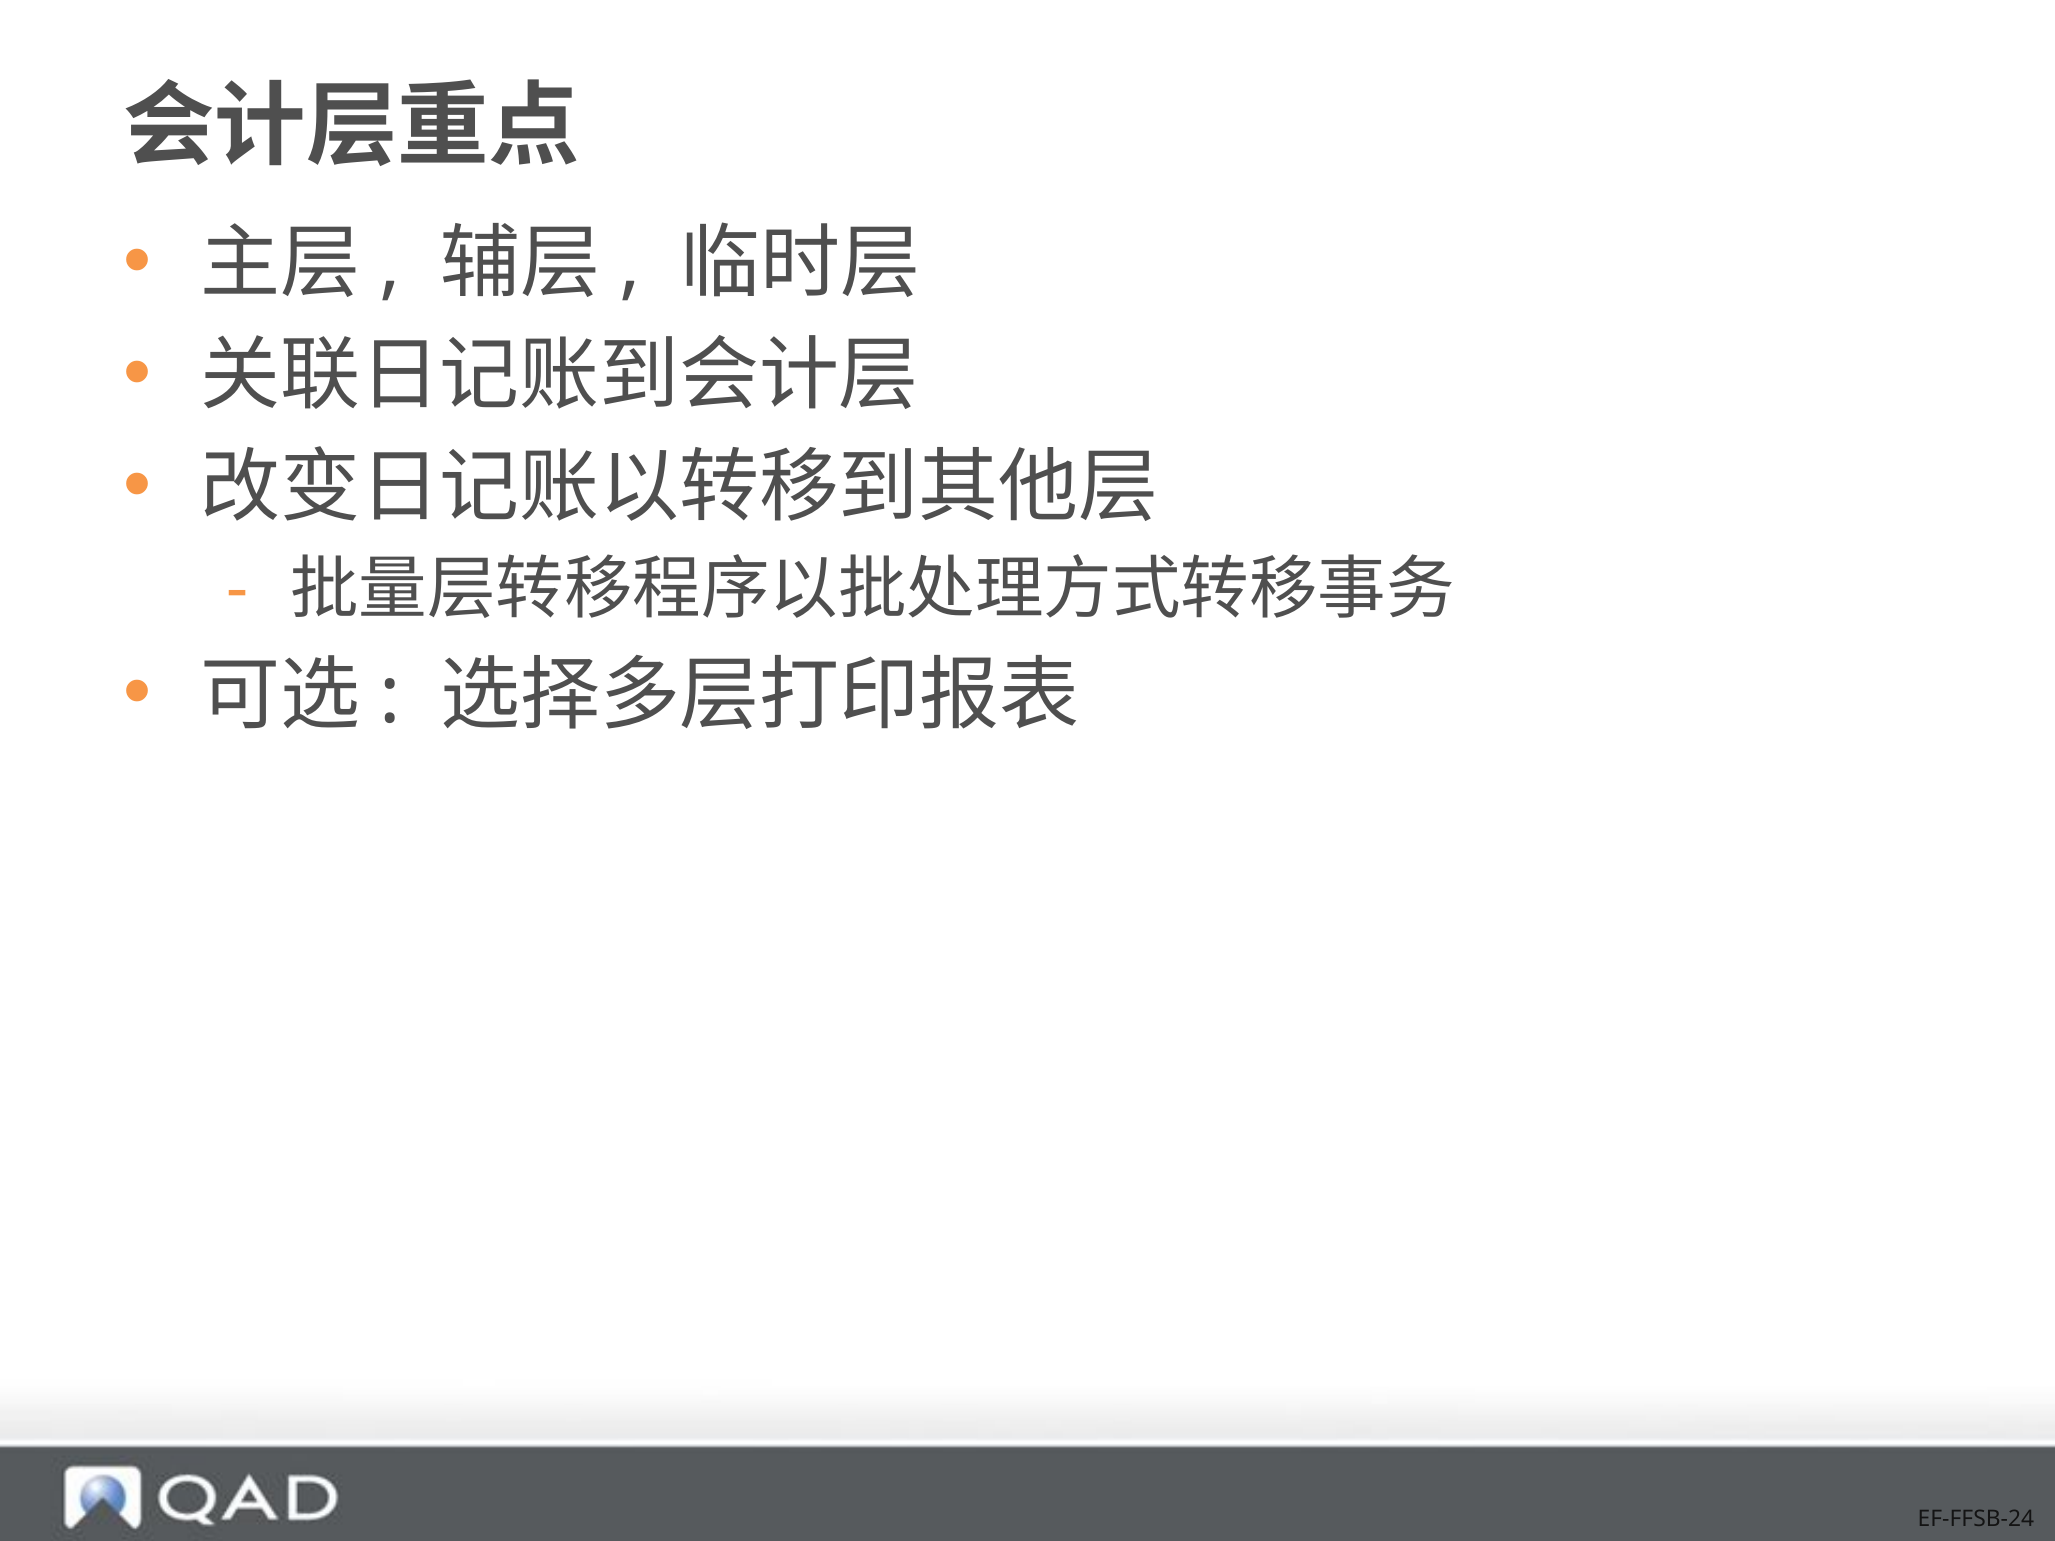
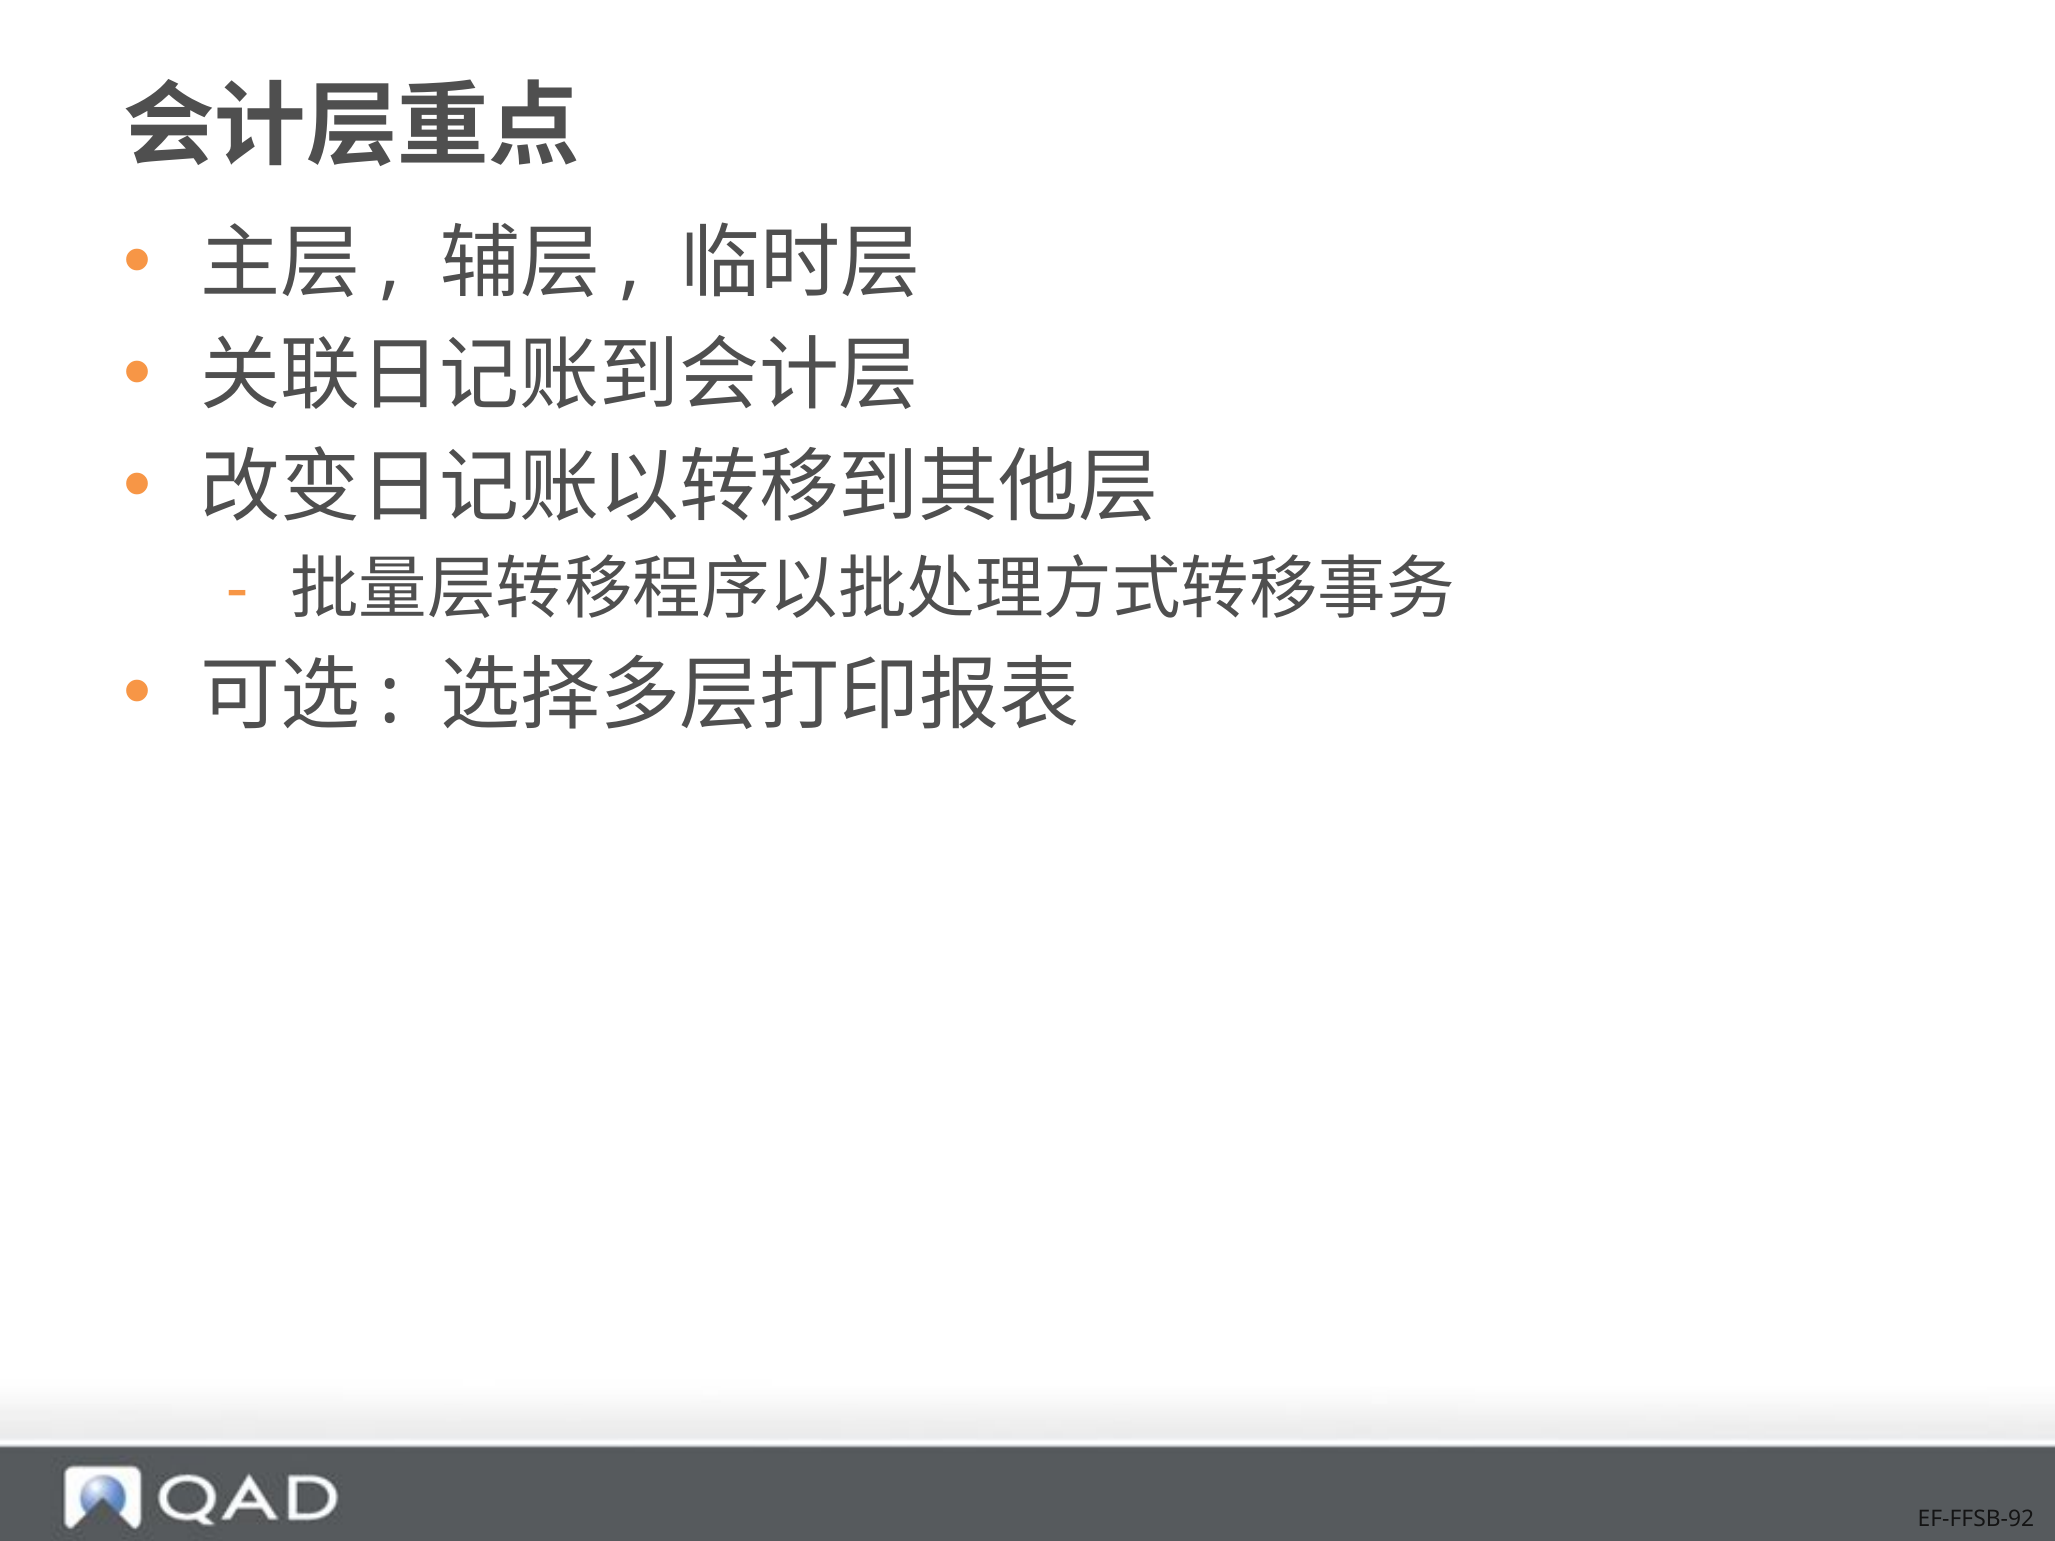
EF-FFSB-24: EF-FFSB-24 -> EF-FFSB-92 (1976, 1519)
